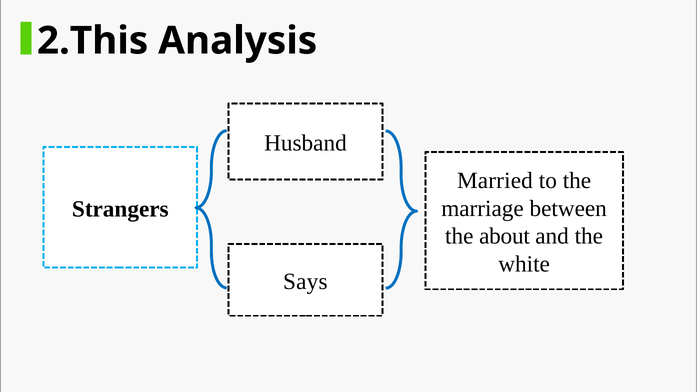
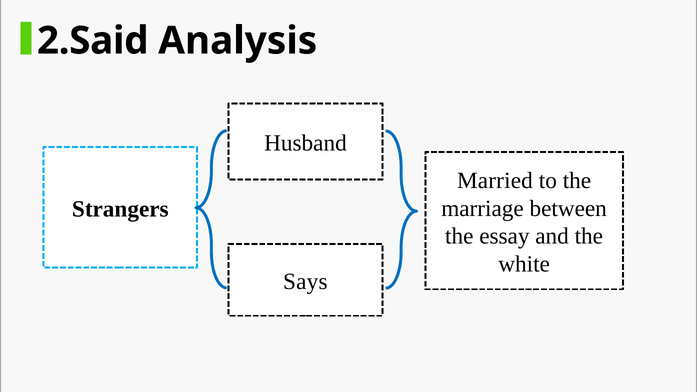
2.This: 2.This -> 2.Said (93, 41)
about: about -> essay (504, 236)
